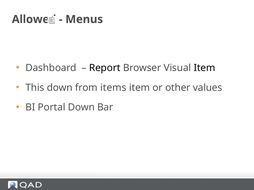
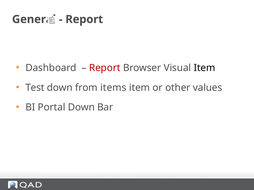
Allowed: Allowed -> General (34, 19)
Menus: Menus -> Report (84, 19)
Report colour: black -> red (105, 68)
This: This -> Test (35, 88)
